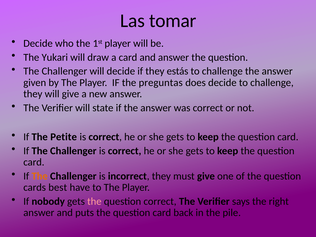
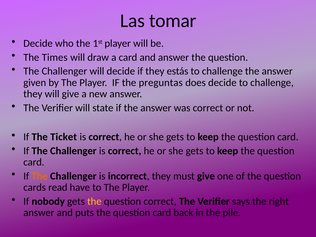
Yukari: Yukari -> Times (55, 57)
Petite: Petite -> Ticket (64, 137)
best: best -> read (58, 187)
the colour: pink -> yellow (94, 201)
